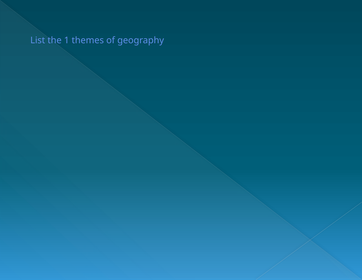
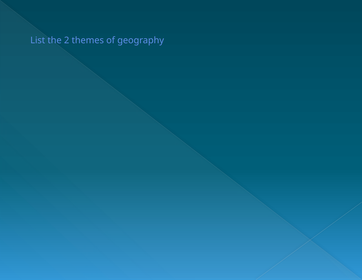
1: 1 -> 2 (67, 40)
